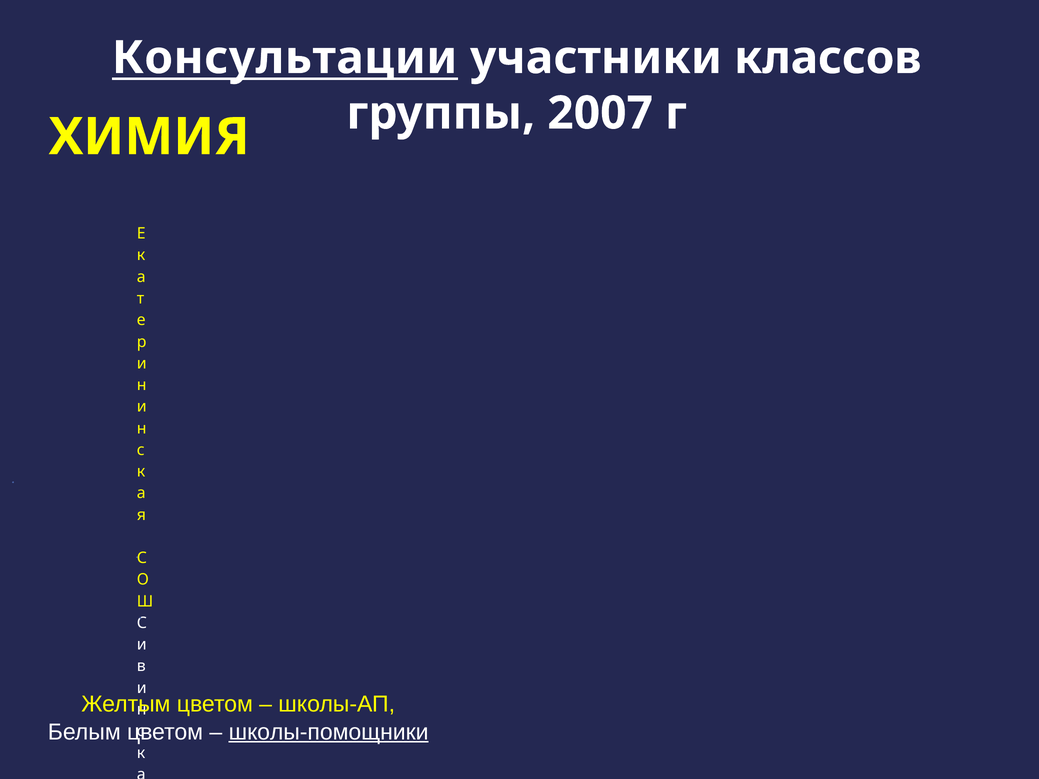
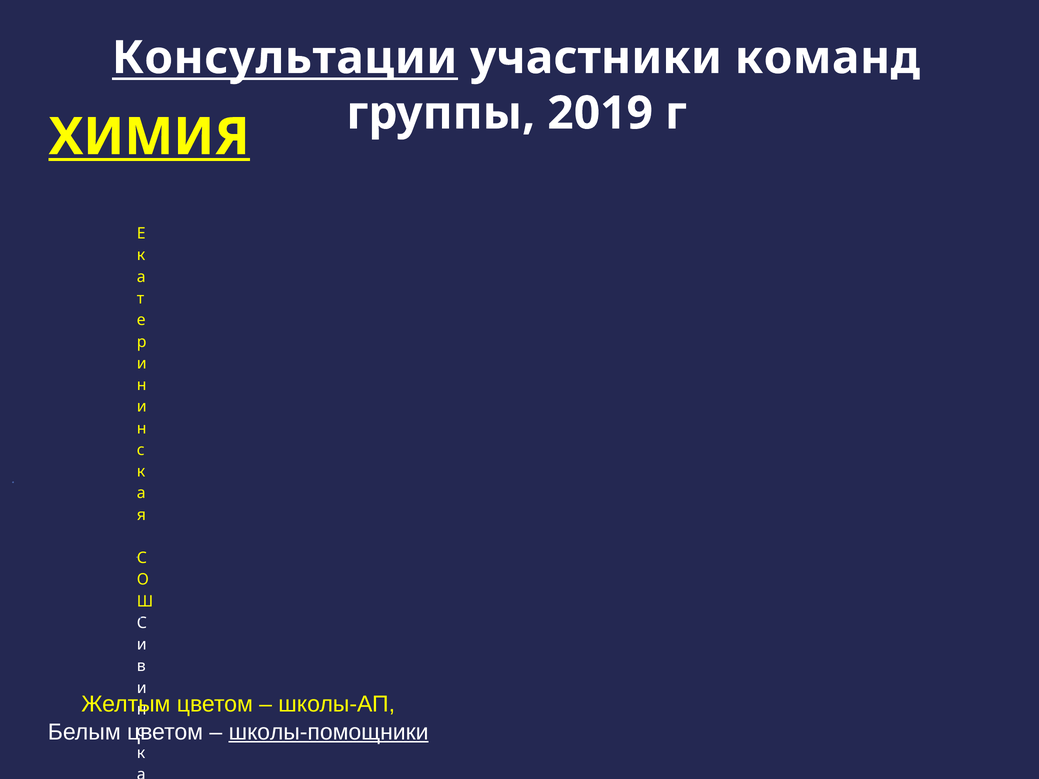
классов: классов -> команд (827, 58)
2007: 2007 -> 2019 (600, 113)
ХИМИЯ underline: none -> present (149, 137)
